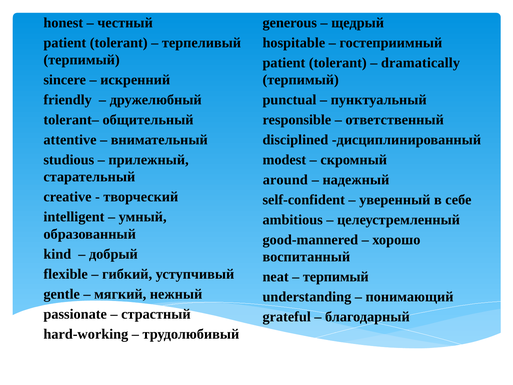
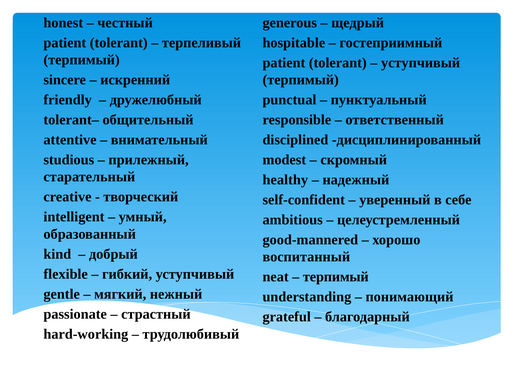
dramatically: dramatically -> уступчивый (421, 63)
around: around -> healthy (285, 180)
